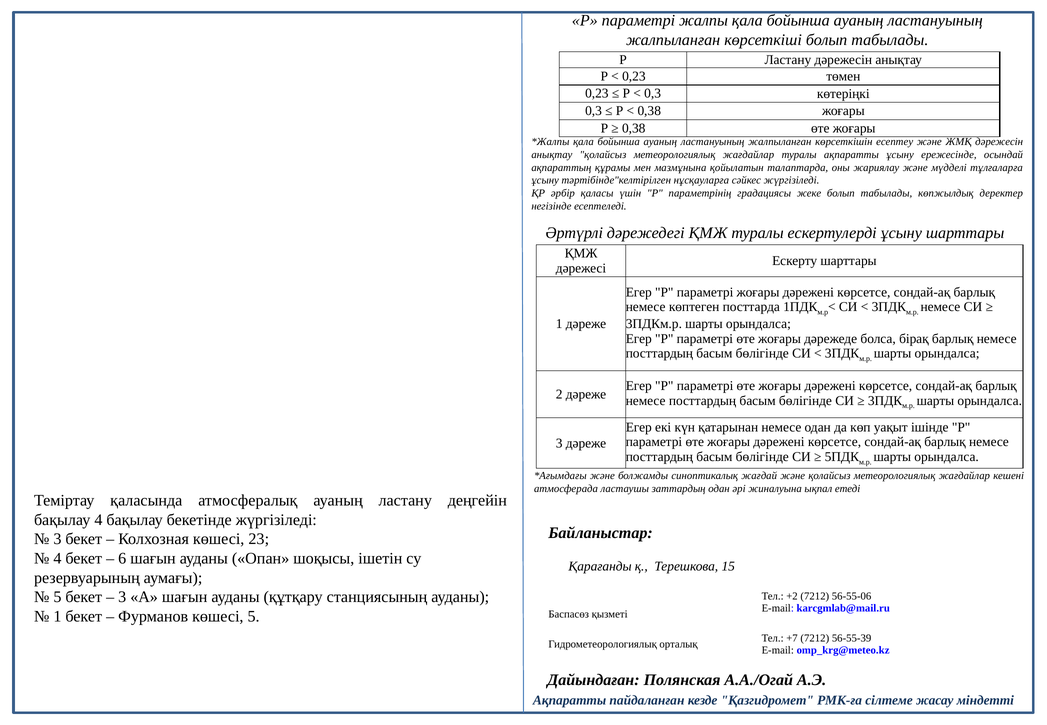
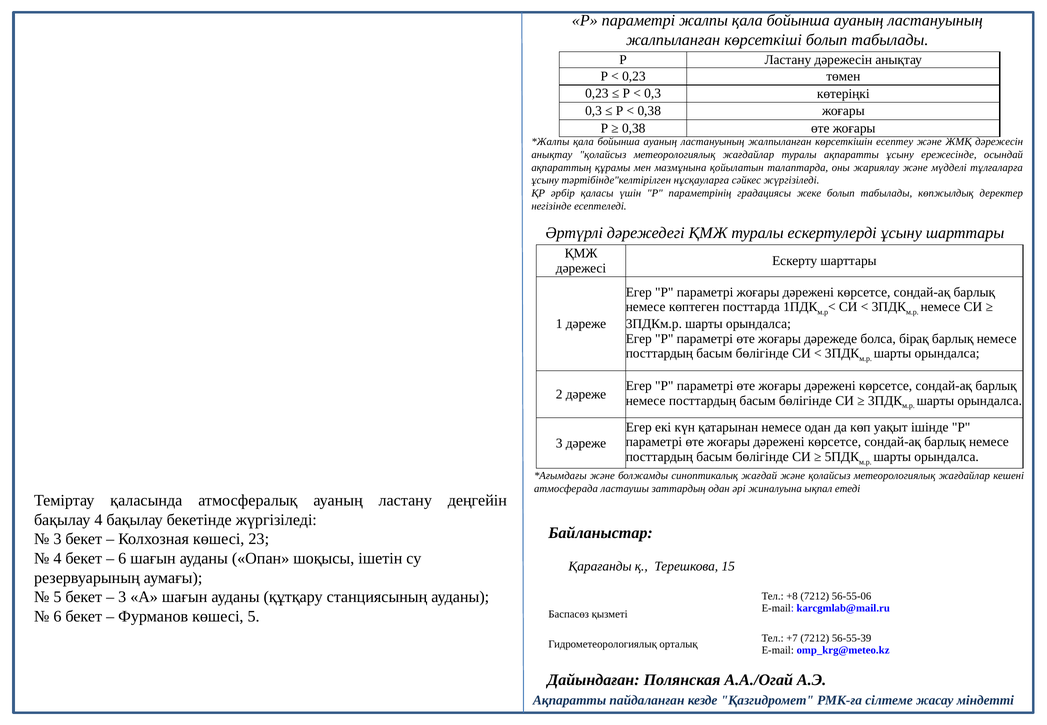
+2: +2 -> +8 (792, 596)
1: 1 -> 6 (57, 616)
